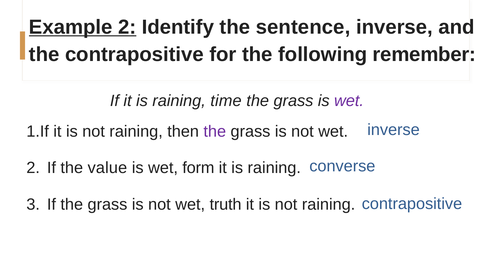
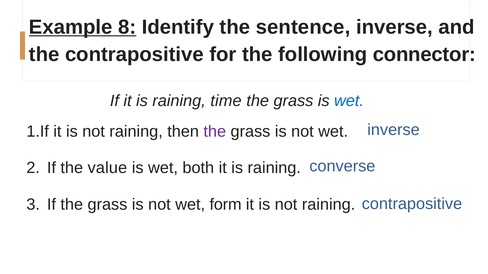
Example 2: 2 -> 8 (127, 27)
remember: remember -> connector (424, 55)
wet colour: purple -> blue (349, 101)
form: form -> both (198, 168)
truth: truth -> form (226, 205)
